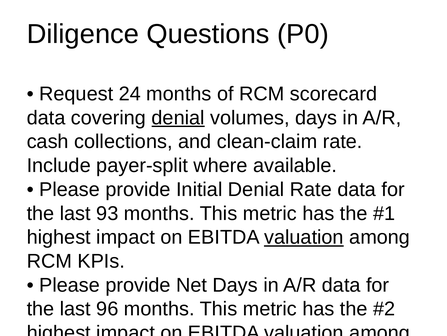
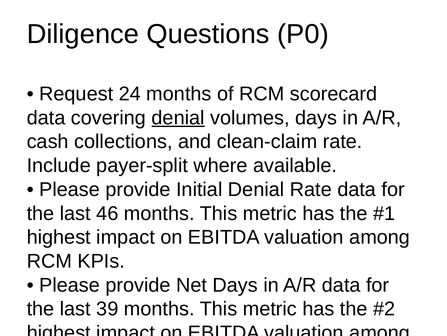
93: 93 -> 46 (107, 213)
valuation underline: present -> none (304, 237)
96: 96 -> 39 (107, 308)
